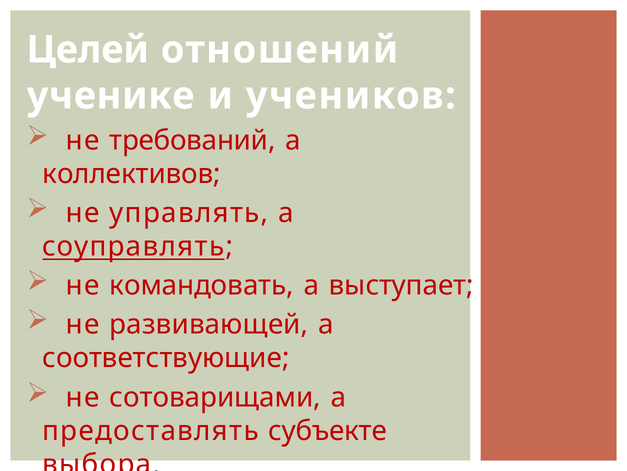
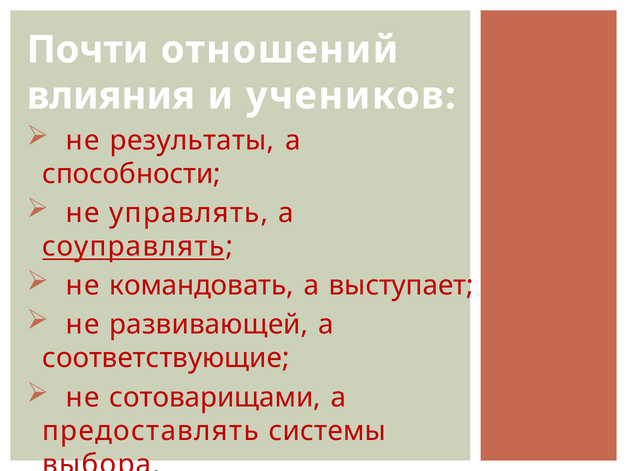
Целей: Целей -> Почти (88, 50)
ученике: ученике -> влияния (111, 96)
требований: требований -> результаты (192, 140)
коллективов: коллективов -> способности (132, 174)
субъекте: субъекте -> системы (327, 430)
